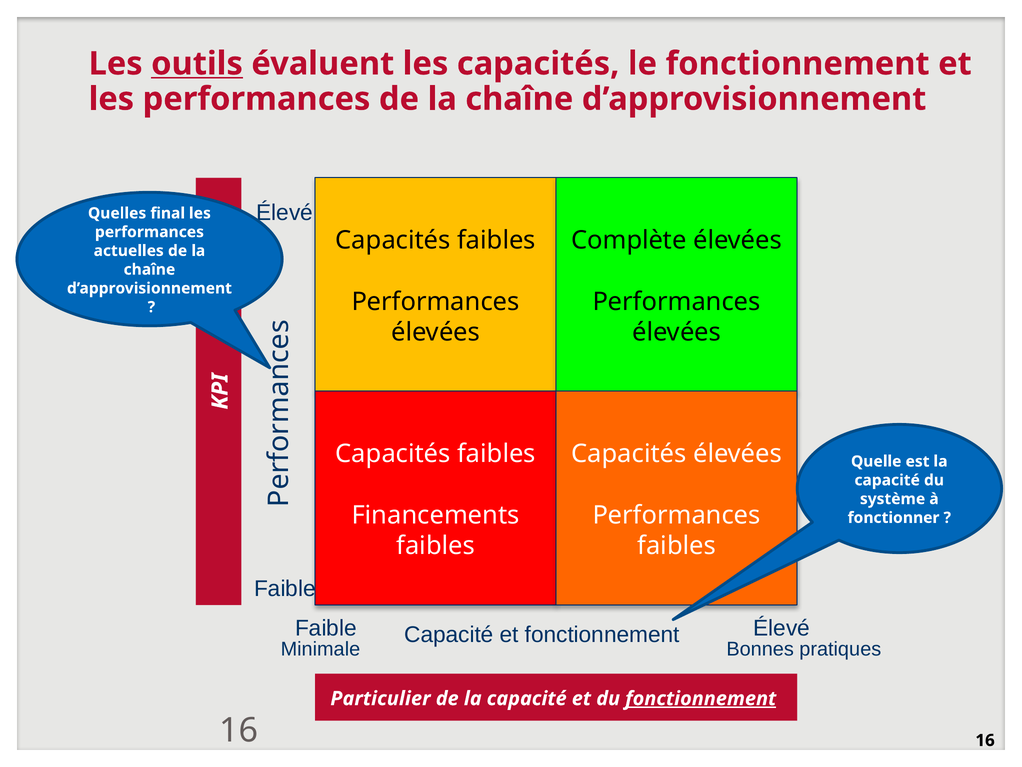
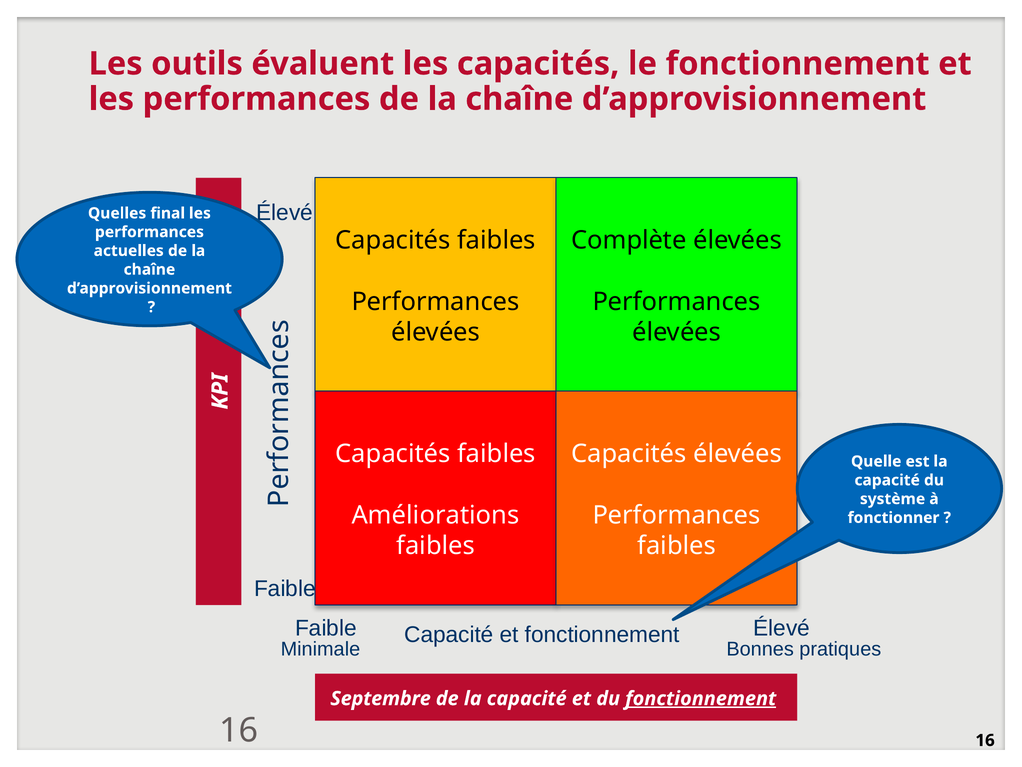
outils underline: present -> none (197, 64)
Financements: Financements -> Améliorations (436, 515)
Particulier: Particulier -> Septembre (381, 698)
